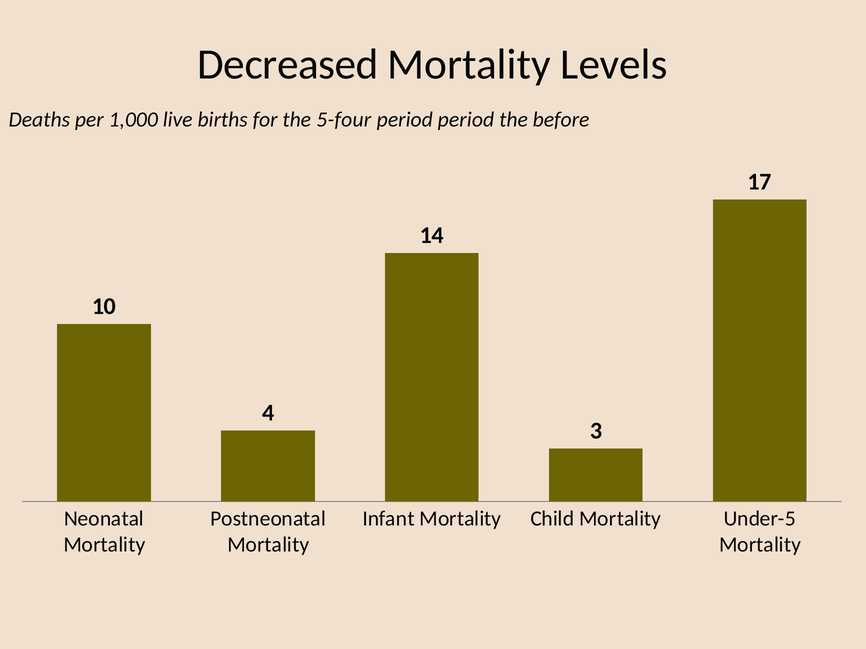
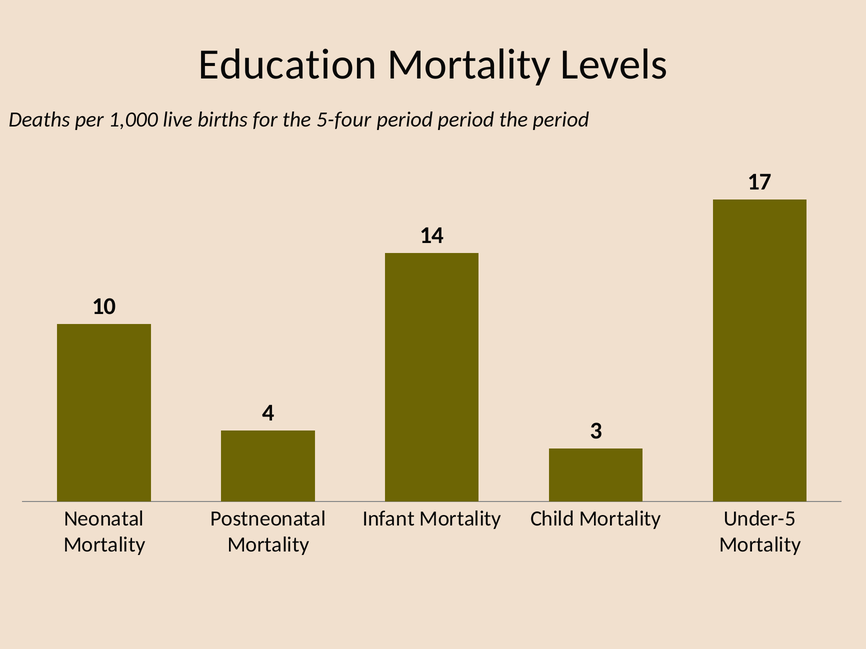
Decreased: Decreased -> Education (288, 64)
the before: before -> period (561, 120)
